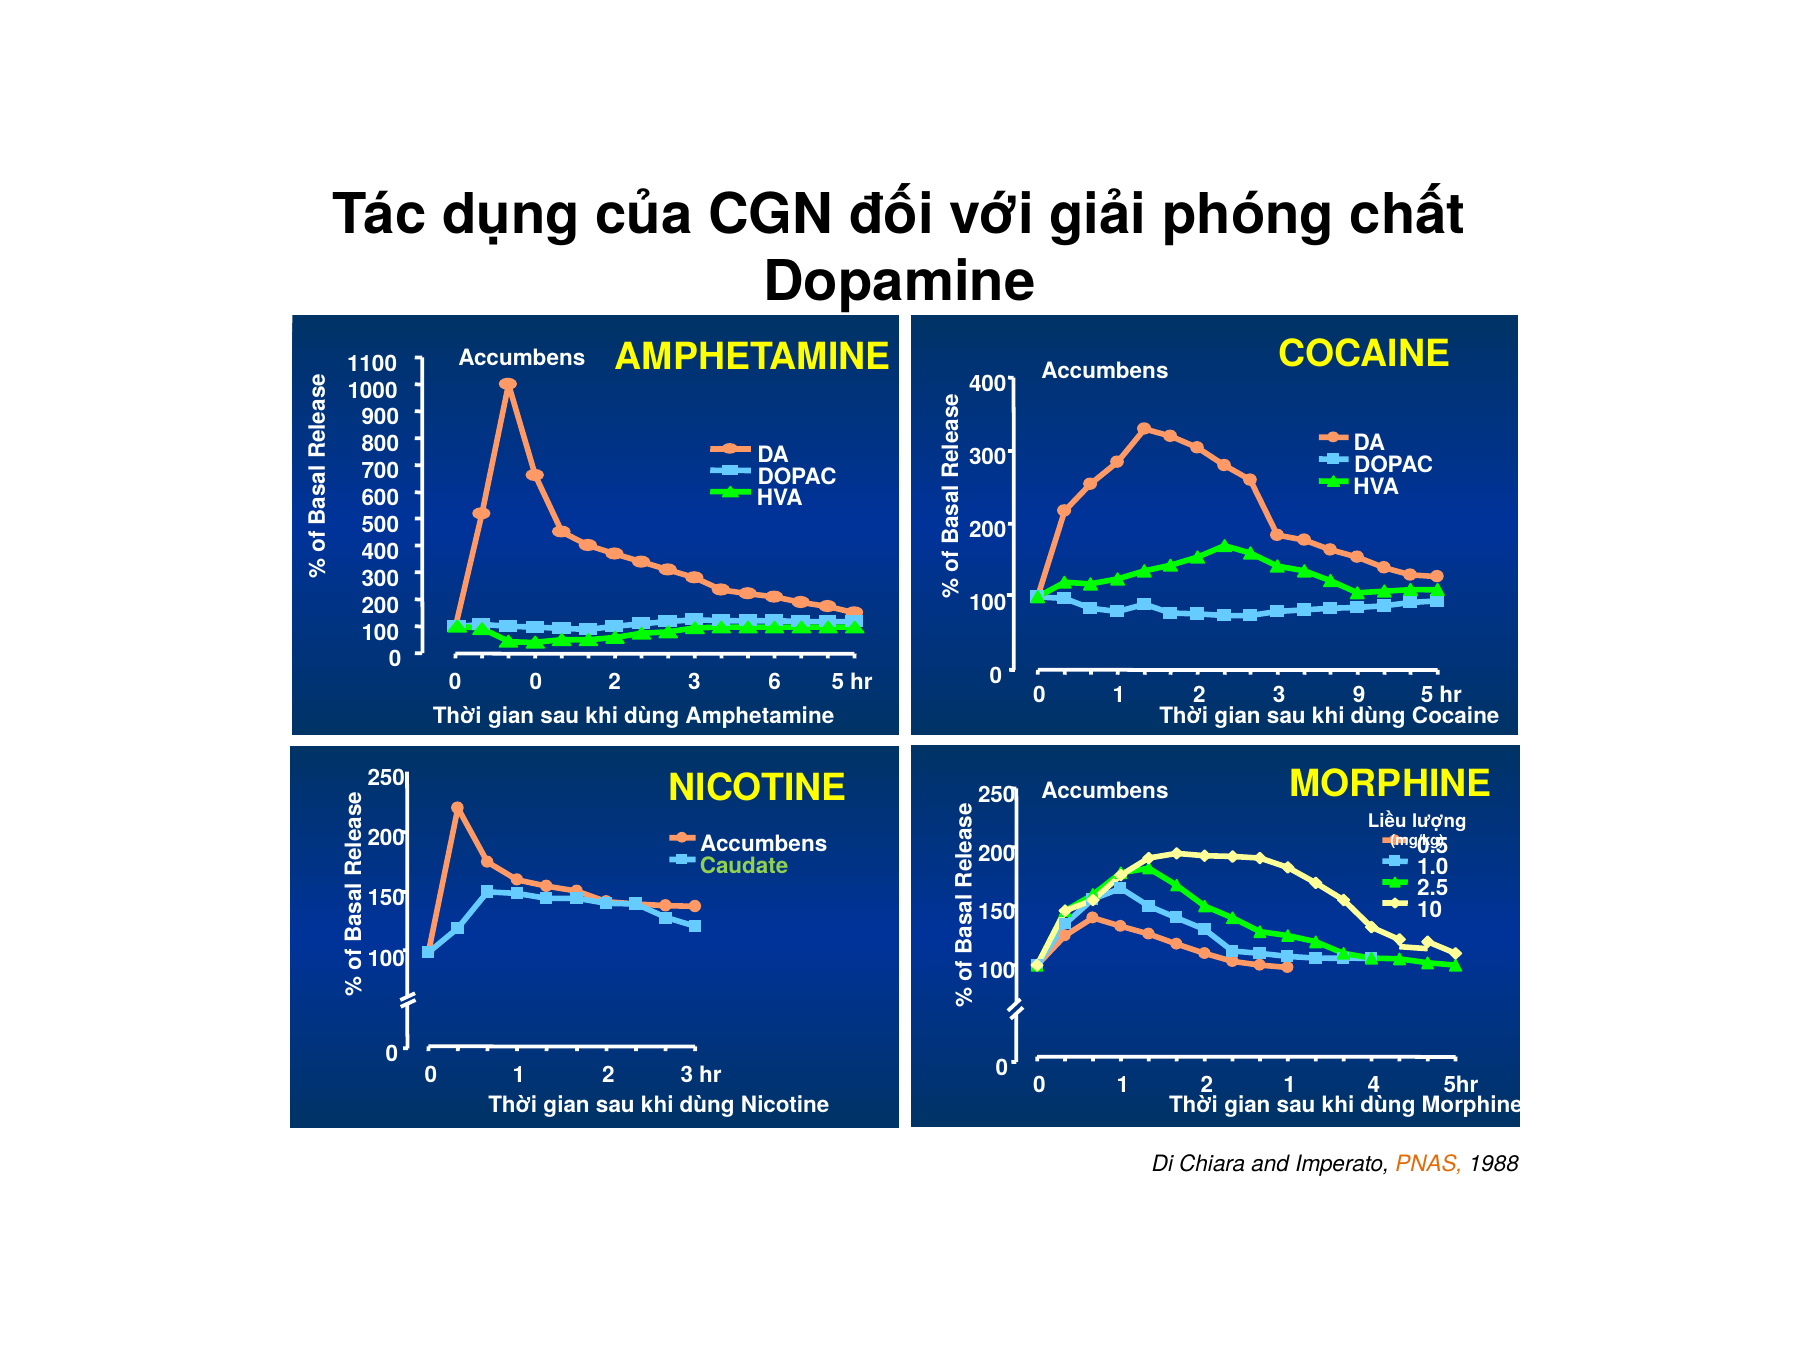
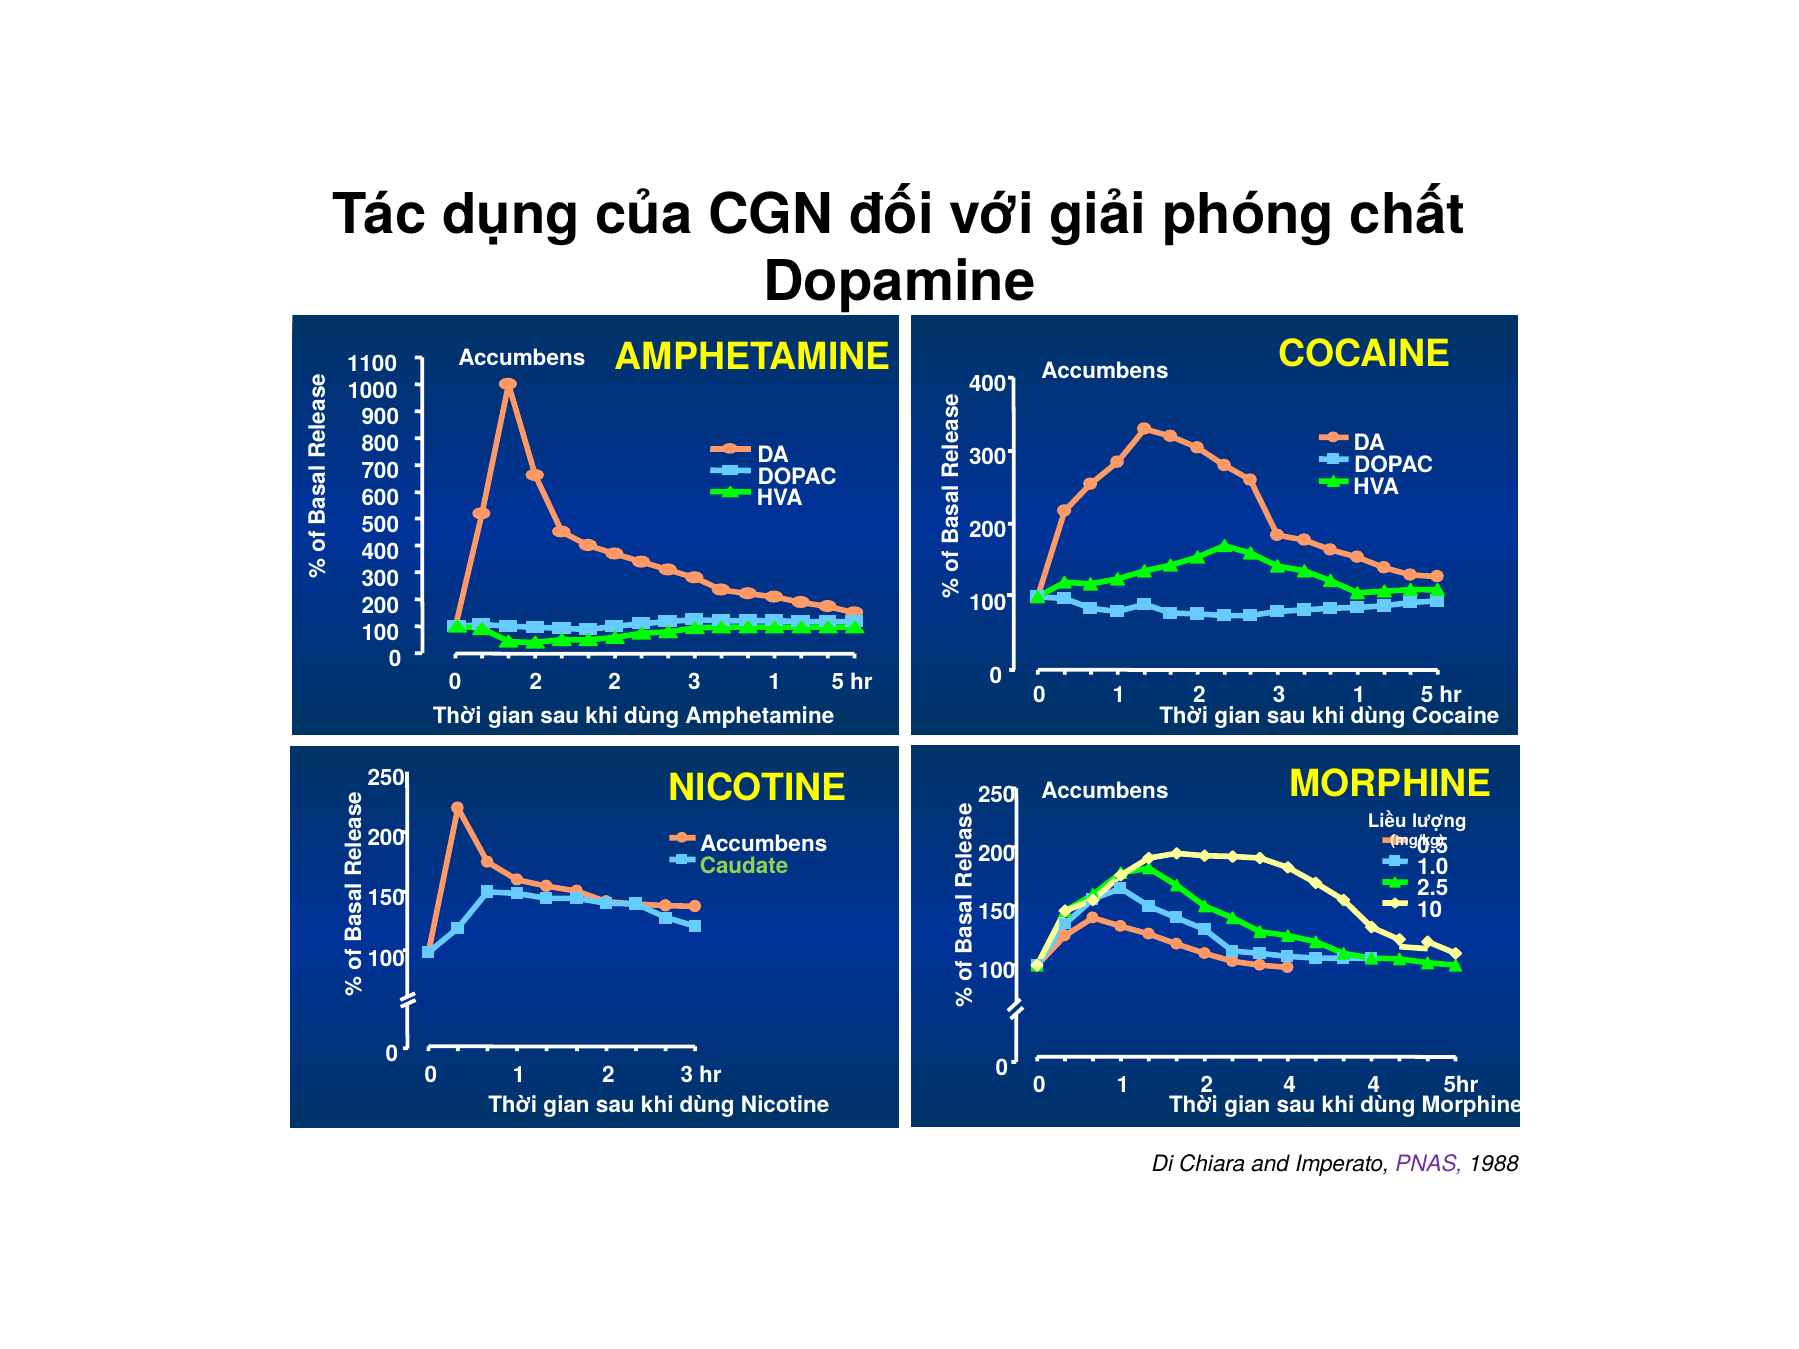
0 0: 0 -> 2 (536, 682)
6: 6 -> 1 (775, 682)
1 2 3 9: 9 -> 1 (1359, 696)
2 1: 1 -> 4 (1290, 1085)
PNAS colour: orange -> purple (1429, 1164)
